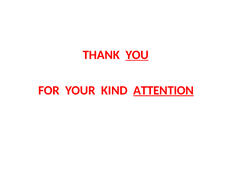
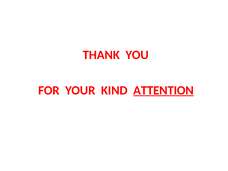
YOU underline: present -> none (137, 55)
